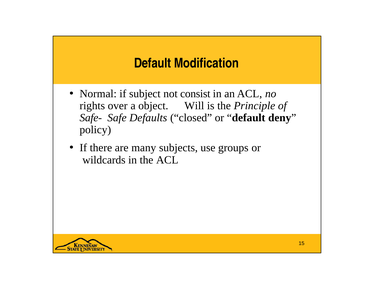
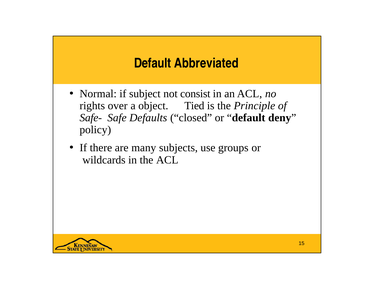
Modification: Modification -> Abbreviated (206, 63)
Will: Will -> Tied (194, 106)
